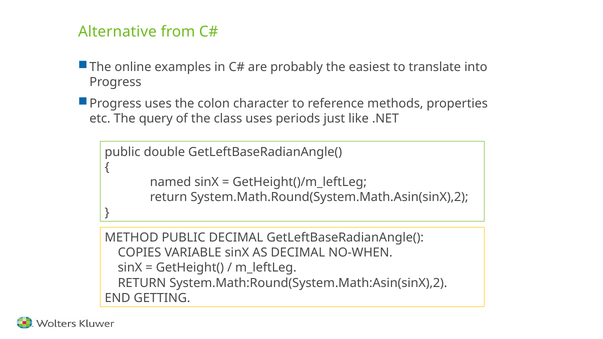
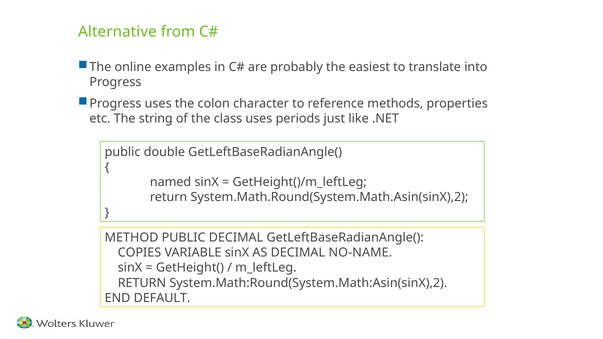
query: query -> string (156, 119)
NO-WHEN: NO-WHEN -> NO-NAME (360, 253)
GETTING: GETTING -> DEFAULT (162, 298)
